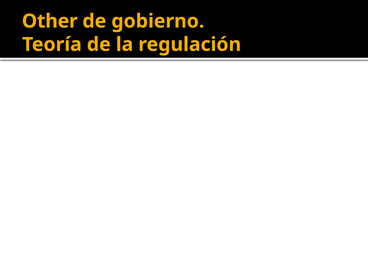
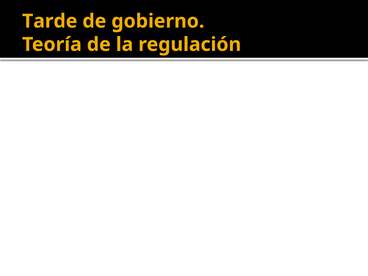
Other: Other -> Tarde (50, 21)
